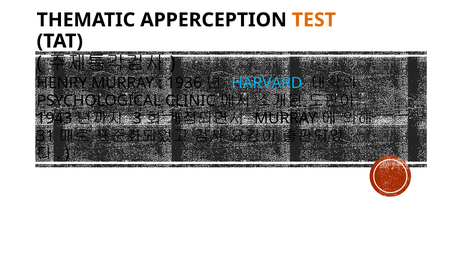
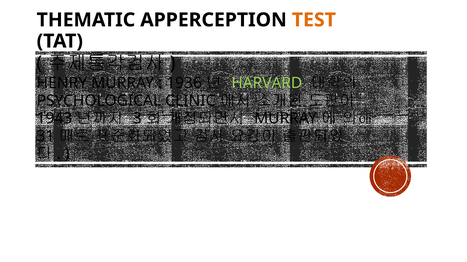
HARVARD colour: light blue -> light green (267, 83)
